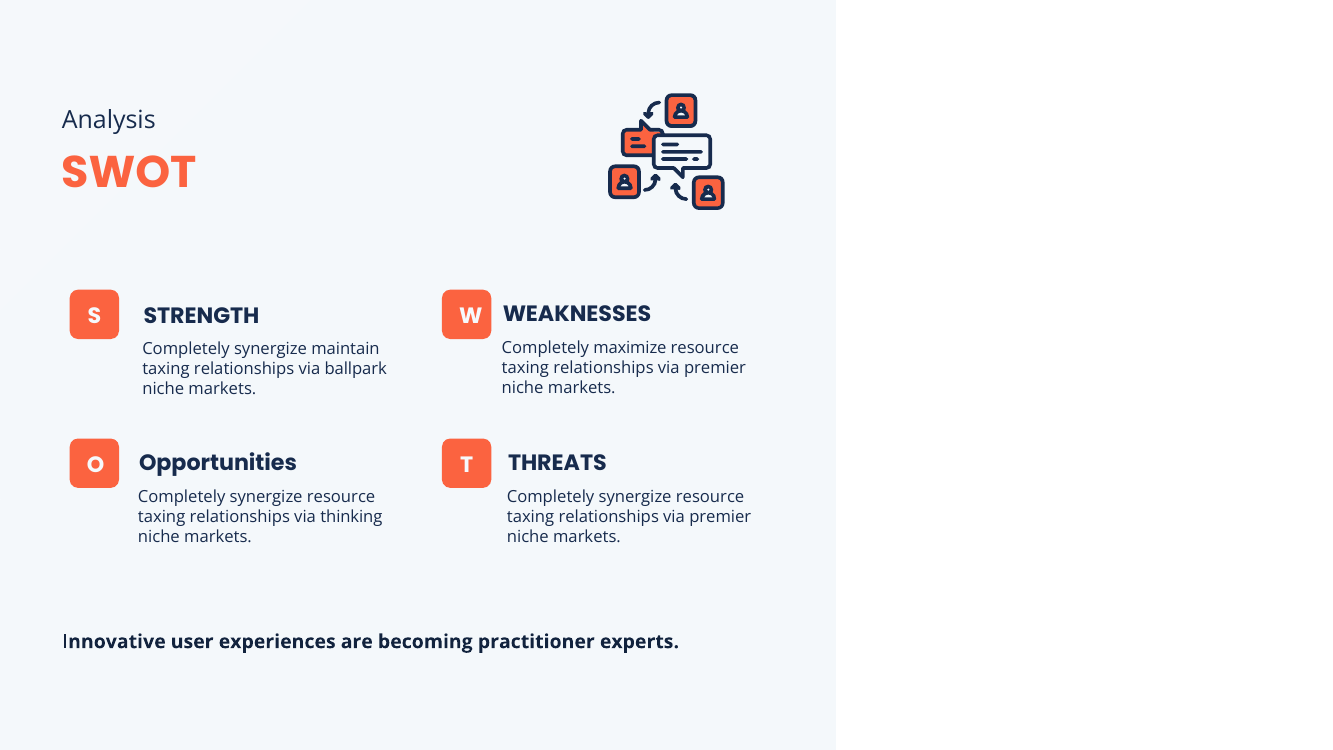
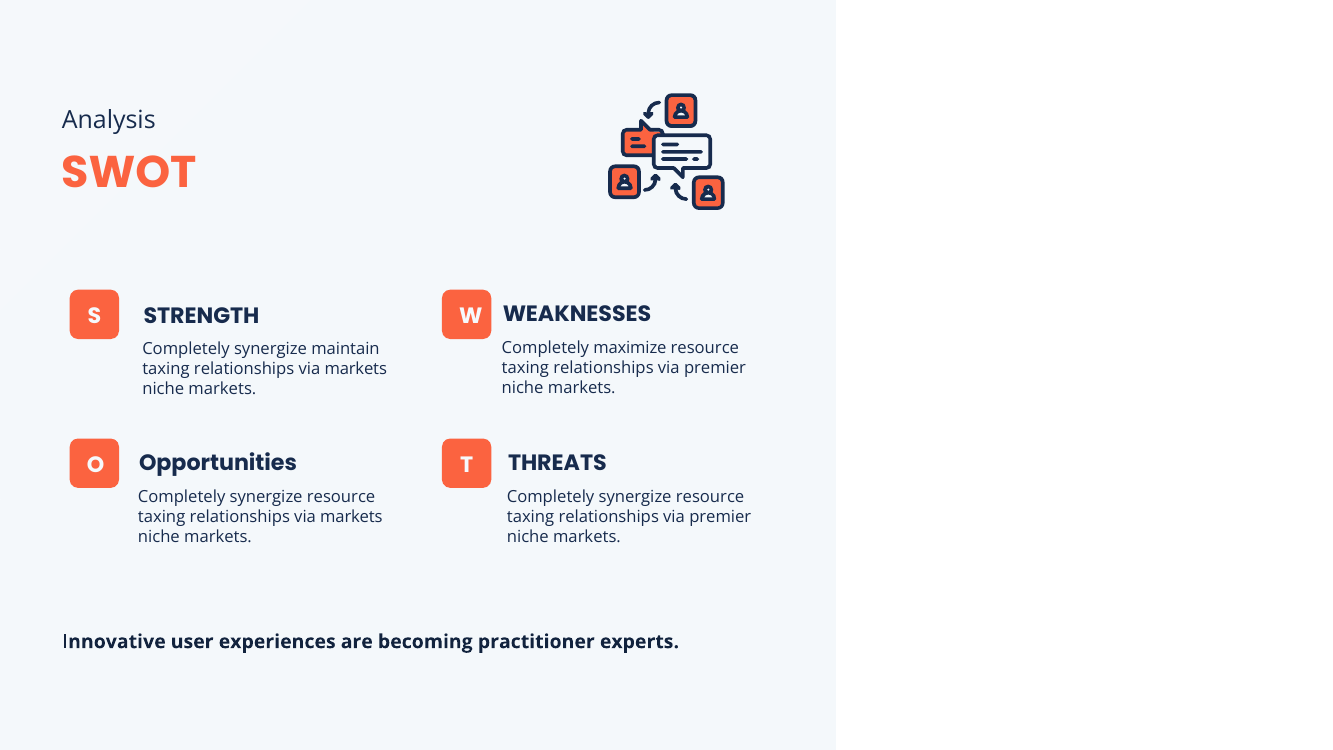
ballpark: ballpark -> markets (356, 369)
thinking: thinking -> markets (351, 516)
